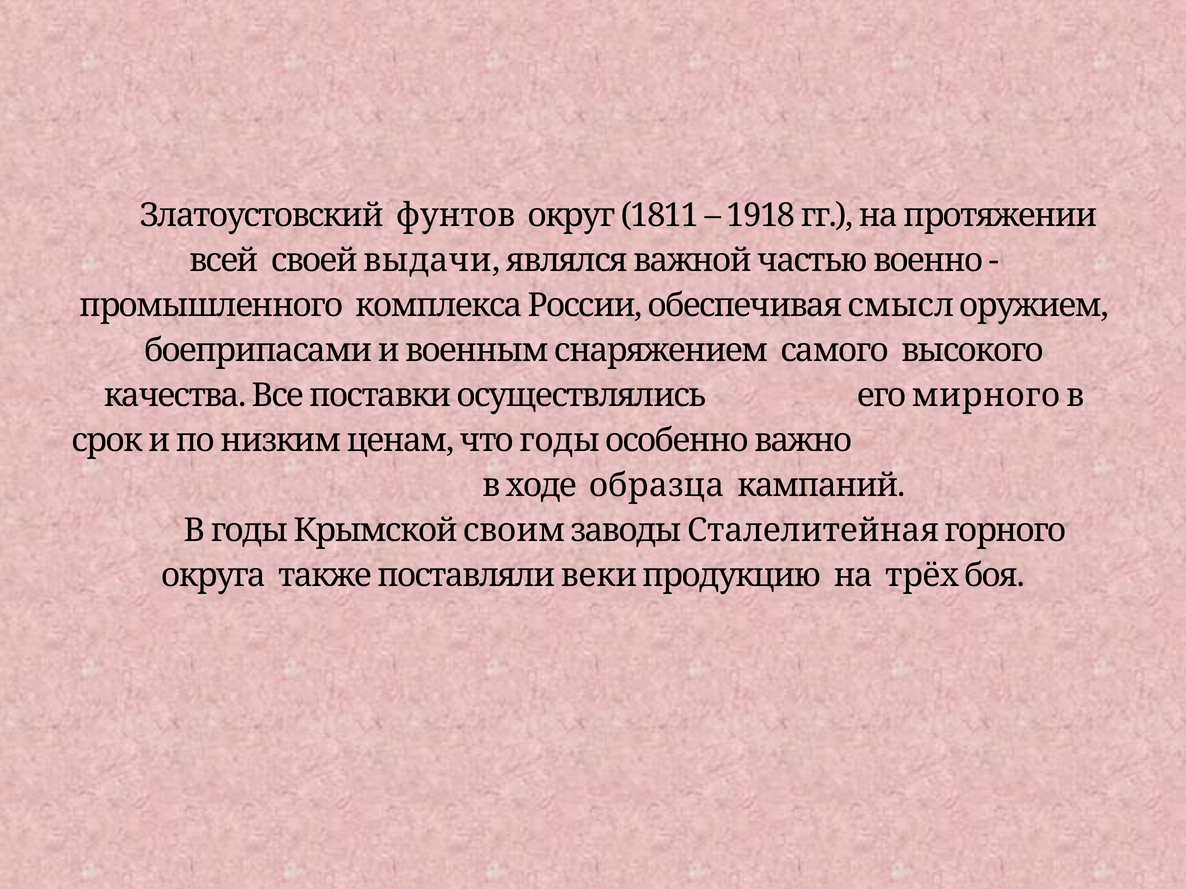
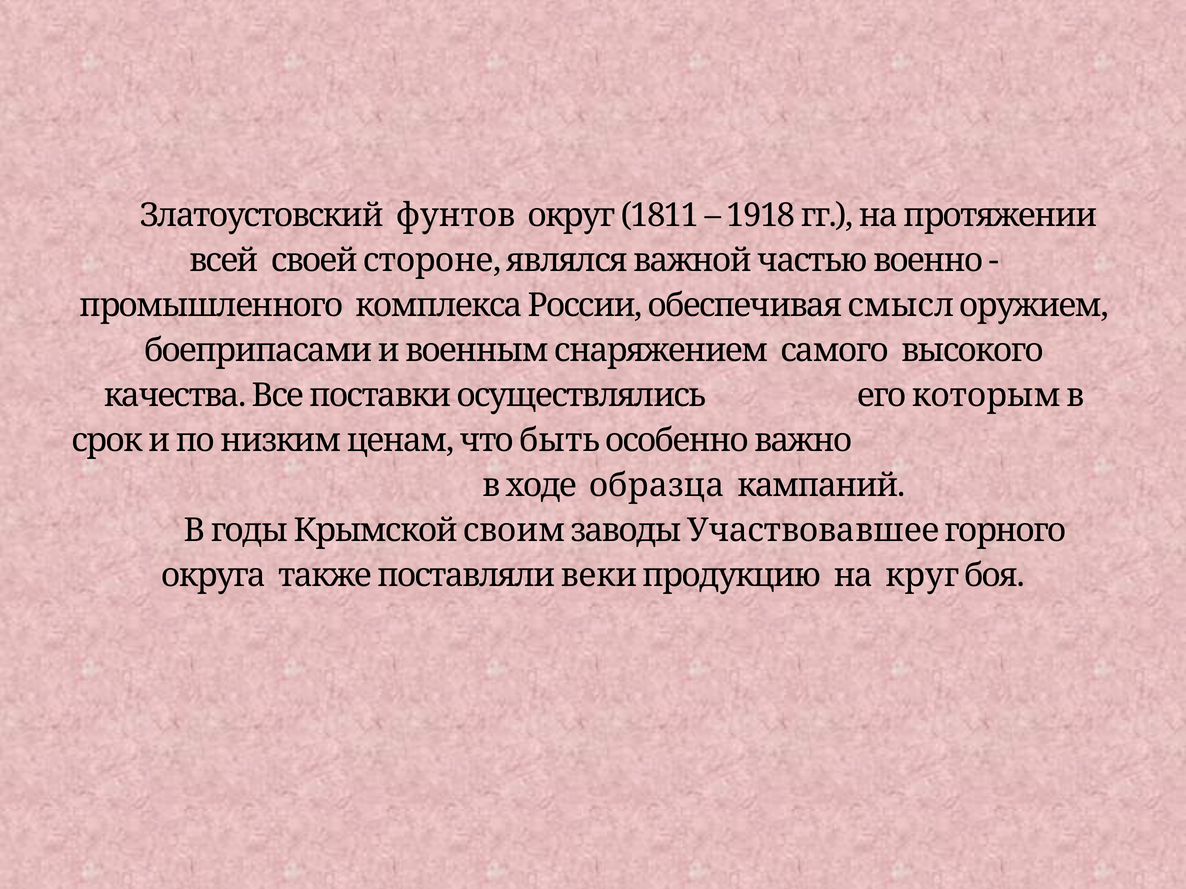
выдачи: выдачи -> стороне (432, 260)
мирного: мирного -> которым (986, 396)
что годы: годы -> быть (560, 441)
Сталелитейная: Сталелитейная -> Участвовавшее (813, 531)
трёх: трёх -> круг (922, 576)
